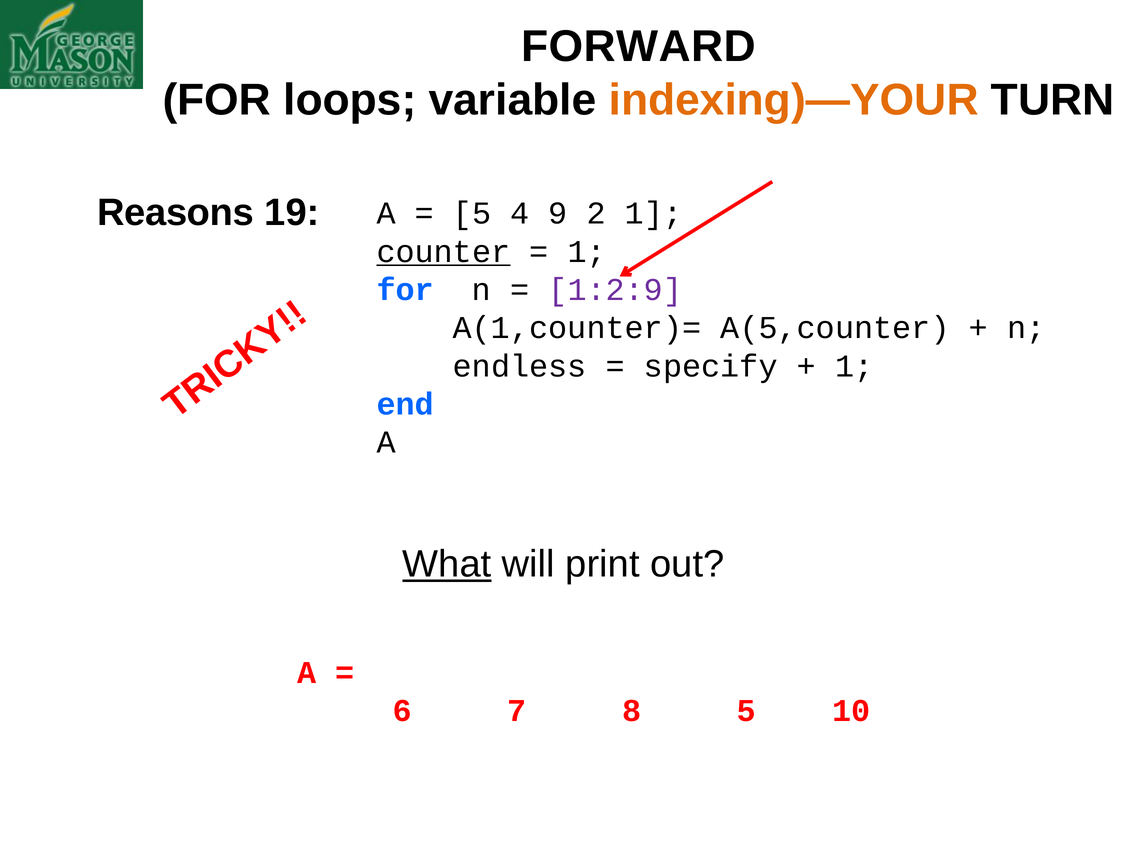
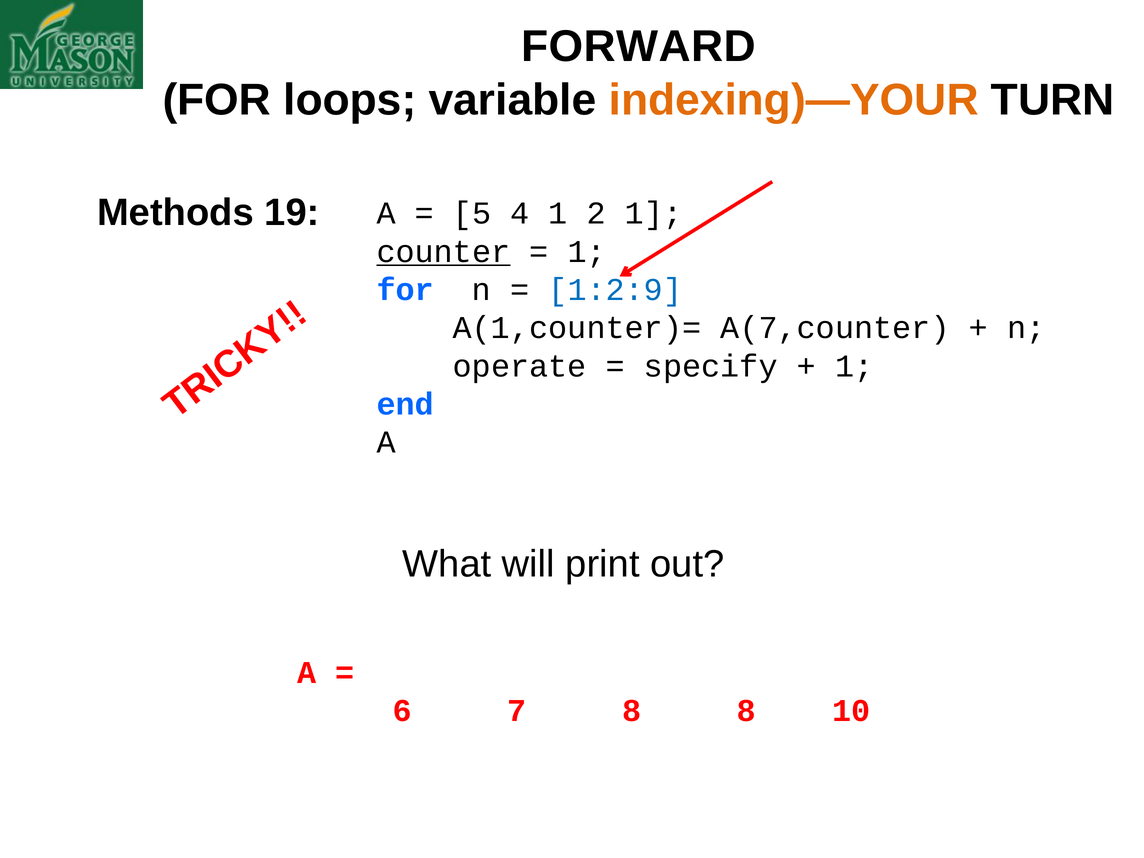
Reasons: Reasons -> Methods (175, 213)
4 9: 9 -> 1 (558, 213)
1:2:9 colour: purple -> blue (615, 290)
A(5,counter: A(5,counter -> A(7,counter (835, 328)
endless: endless -> operate (520, 366)
What underline: present -> none (447, 564)
8 5: 5 -> 8 (746, 711)
